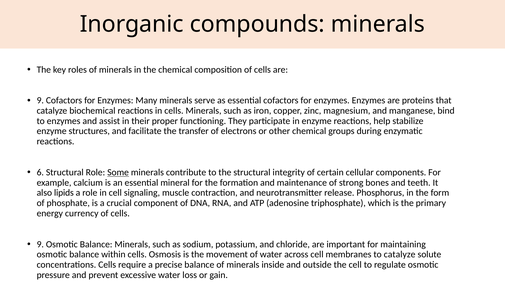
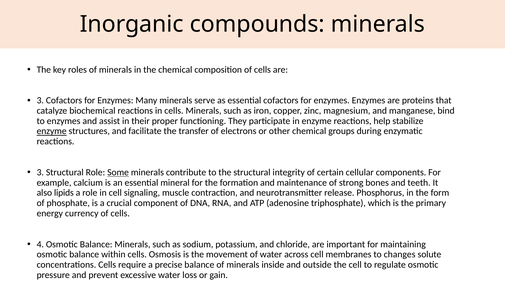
9: 9 -> 3 (40, 101)
enzyme underline: none -> present (52, 131)
6: 6 -> 3 (40, 172)
9: 9 -> 4 (40, 244)
to catalyze: catalyze -> changes (400, 255)
